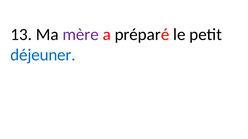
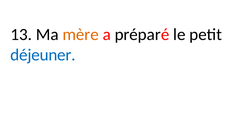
mère colour: purple -> orange (81, 35)
